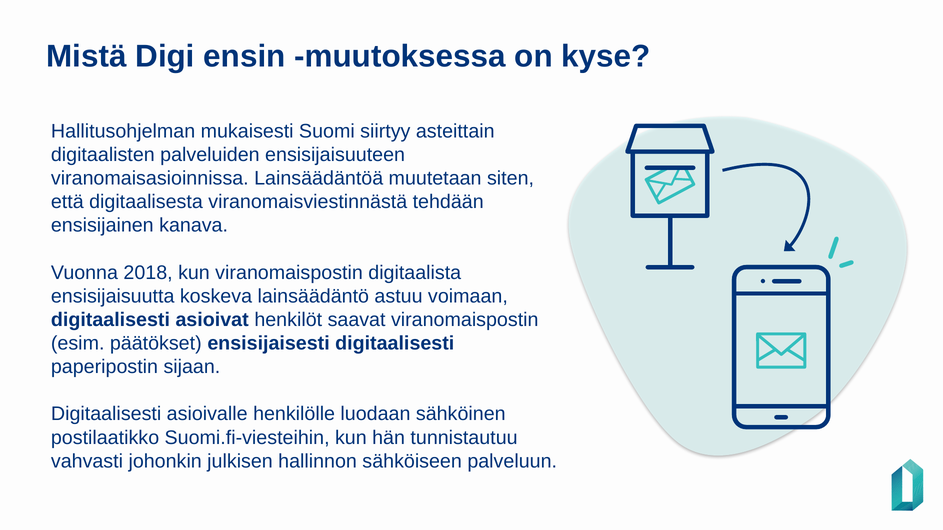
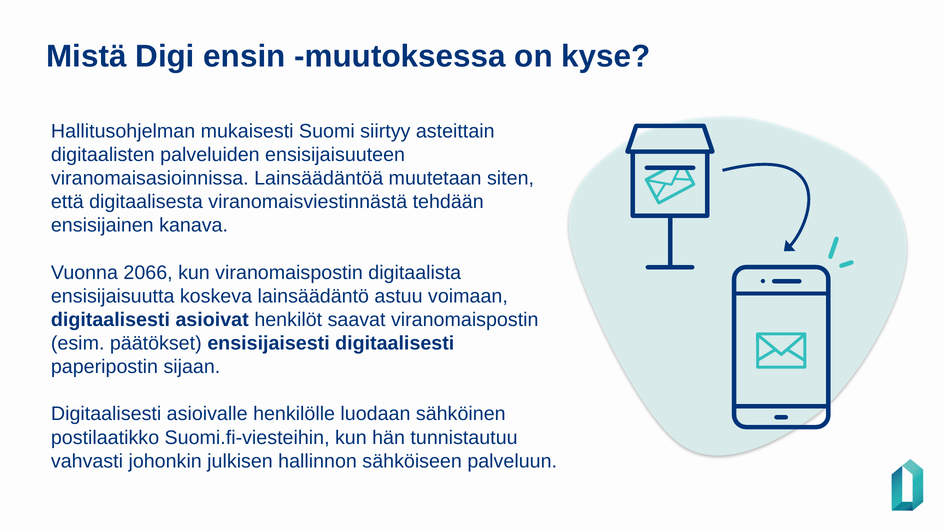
2018: 2018 -> 2066 (148, 273)
